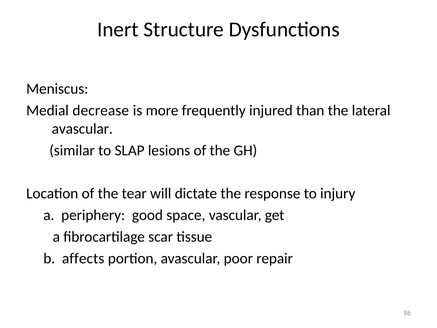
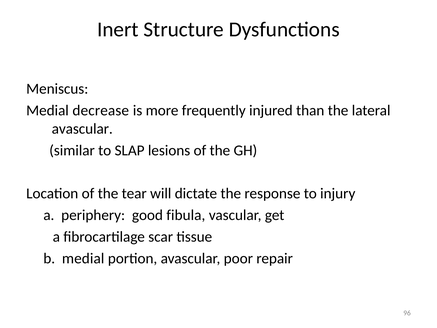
space: space -> fibula (186, 215)
b affects: affects -> medial (83, 258)
